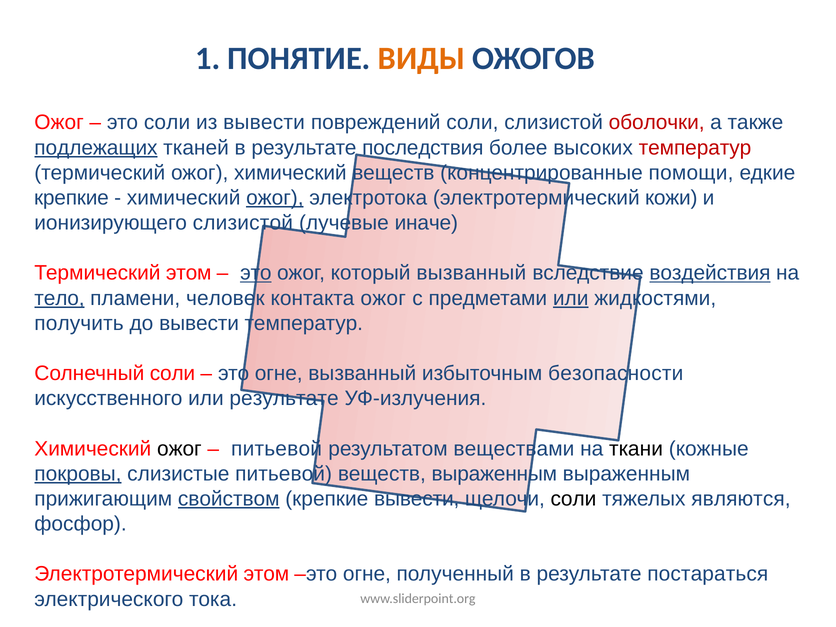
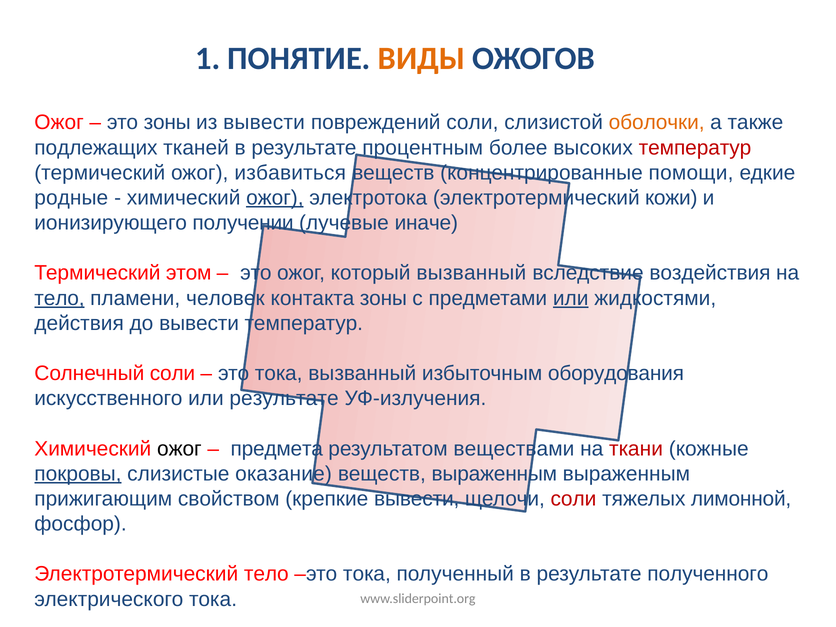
это соли: соли -> зоны (167, 123)
оболочки colour: red -> orange (657, 123)
подлежащих underline: present -> none (96, 148)
последствия: последствия -> процентным (423, 148)
ожог химический: химический -> избавиться (290, 173)
крепкие: крепкие -> родные (71, 198)
ионизирующего слизистой: слизистой -> получении (243, 223)
это underline: present -> none (256, 273)
воздействия underline: present -> none (710, 273)
контакта ожог: ожог -> зоны (383, 298)
получить: получить -> действия (79, 323)
огне: огне -> тока (279, 373)
безопасности: безопасности -> оборудования (616, 373)
питьевой: питьевой -> предмета (277, 449)
ткани colour: black -> red (636, 449)
слизистые питьевой: питьевой -> оказание (284, 474)
свойством underline: present -> none (229, 499)
соли colour: black -> red (573, 499)
являются: являются -> лимонной (741, 499)
Электротермический этом: этом -> тело (266, 574)
огне: огне -> тока (367, 574)
постараться: постараться -> полученного (708, 574)
